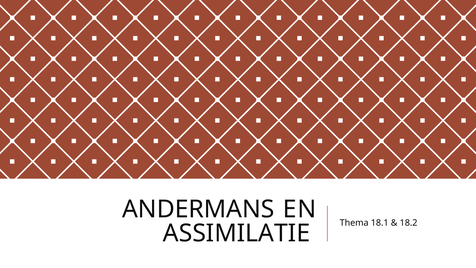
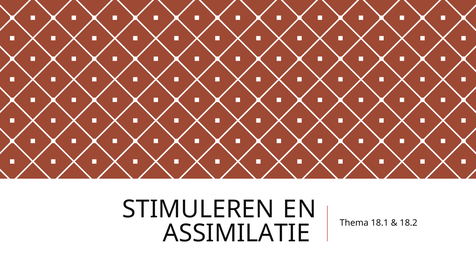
ANDERMANS: ANDERMANS -> STIMULEREN (198, 209)
